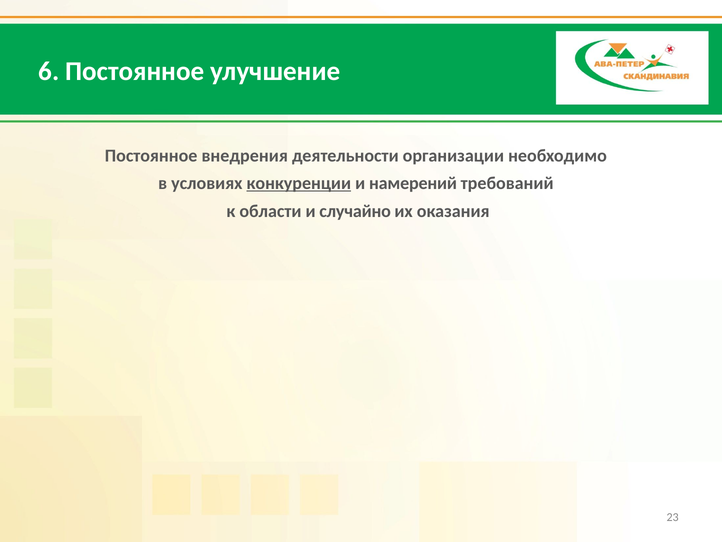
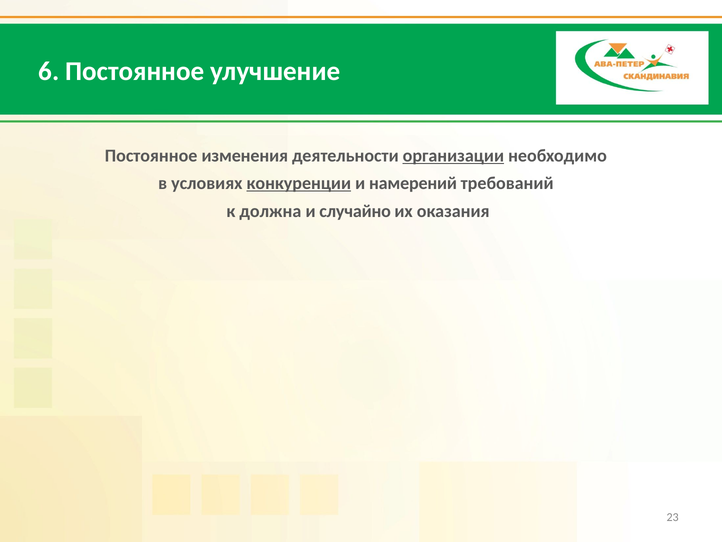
внедрения: внедрения -> изменения (245, 156)
организации underline: none -> present (453, 156)
области: области -> должна (270, 211)
